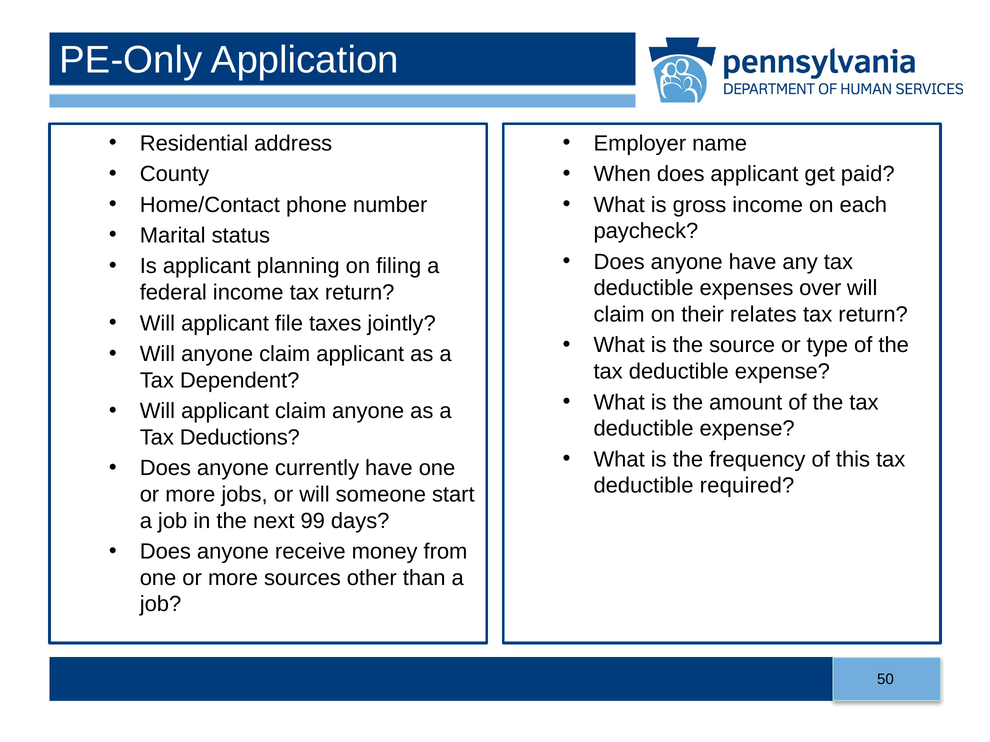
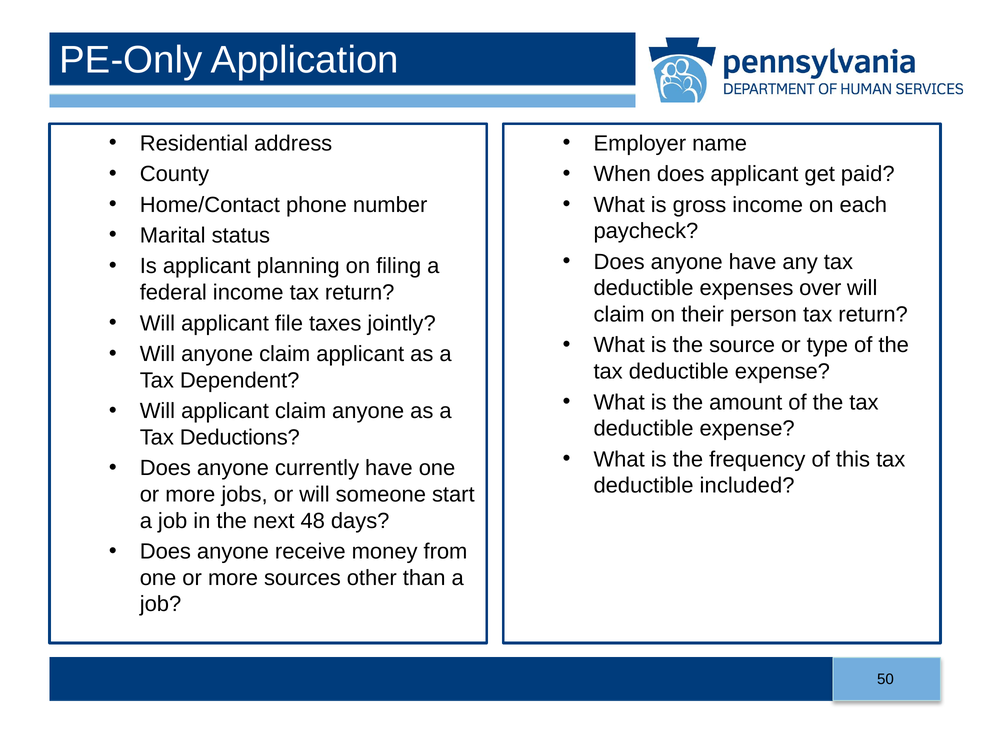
relates: relates -> person (763, 315)
required: required -> included (747, 486)
99: 99 -> 48 (313, 521)
